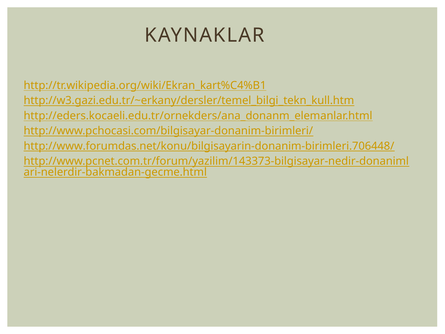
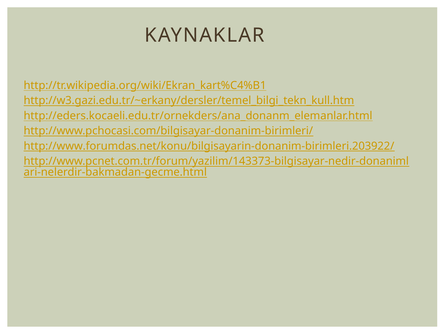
http://www.forumdas.net/konu/bilgisayarin-donanim-birimleri.706448/: http://www.forumdas.net/konu/bilgisayarin-donanim-birimleri.706448/ -> http://www.forumdas.net/konu/bilgisayarin-donanim-birimleri.203922/ (209, 146)
